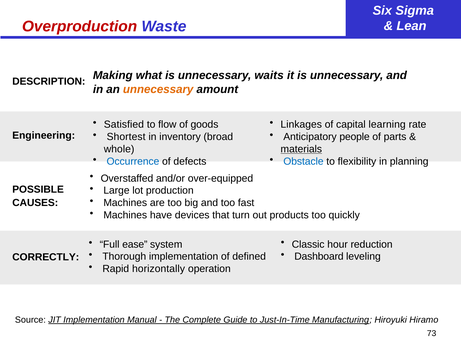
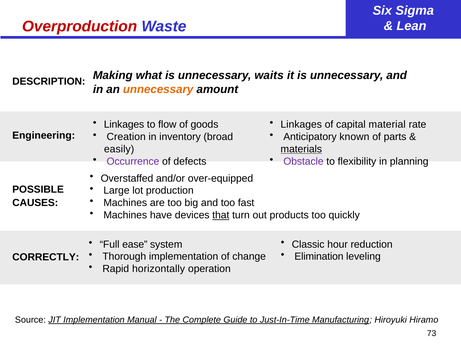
Satisfied: Satisfied -> Linkages (124, 124)
learning: learning -> material (387, 124)
Shortest: Shortest -> Creation (126, 137)
people: people -> known (354, 137)
whole: whole -> easily (119, 149)
Occurrence colour: blue -> purple (133, 161)
Obstacle colour: blue -> purple (303, 161)
that underline: none -> present (221, 215)
defined: defined -> change (249, 256)
Dashboard: Dashboard -> Elimination (319, 256)
